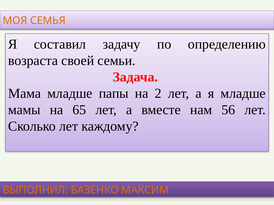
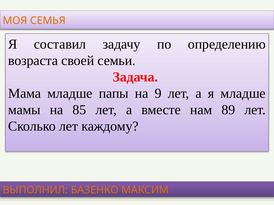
2: 2 -> 9 (158, 94)
65: 65 -> 85 (79, 110)
56: 56 -> 89 (228, 110)
